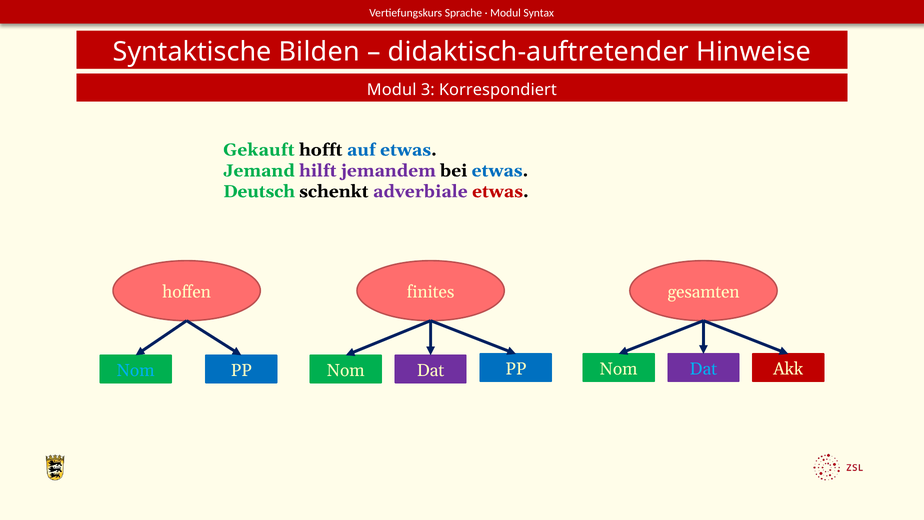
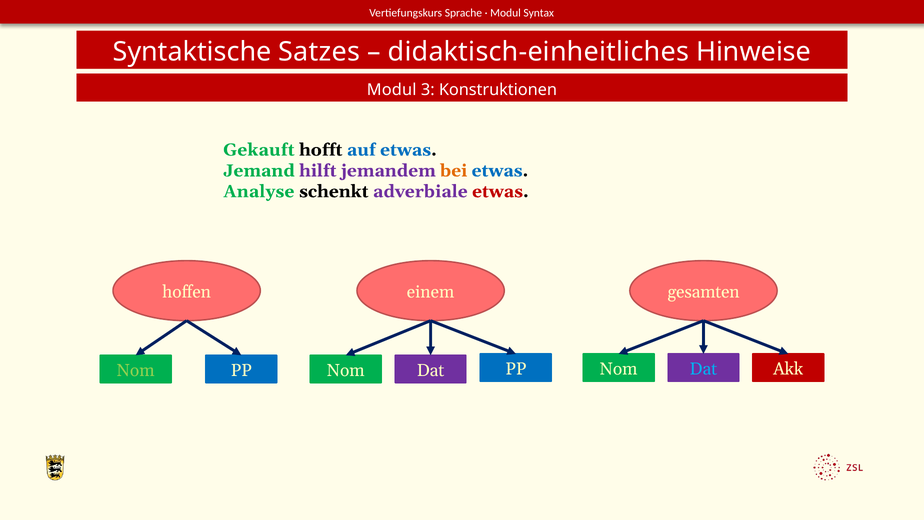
Bilden: Bilden -> Satzes (319, 52)
didaktisch-auftretender: didaktisch-auftretender -> didaktisch-einheitliches (538, 52)
Korrespondiert: Korrespondiert -> Konstruktionen (498, 90)
bei colour: black -> orange (454, 171)
Deutsch: Deutsch -> Analyse (259, 191)
finites: finites -> einem (431, 292)
Nom colour: light blue -> light green (136, 370)
